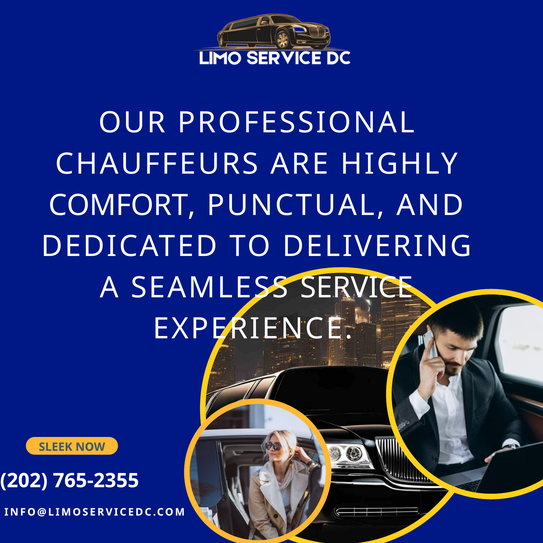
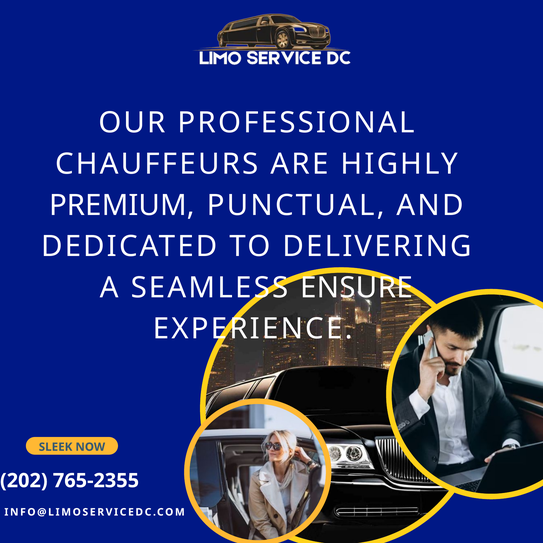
COMFORT: COMFORT -> PREMIUM (122, 205)
SERVICE: SERVICE -> ENSURE (356, 288)
